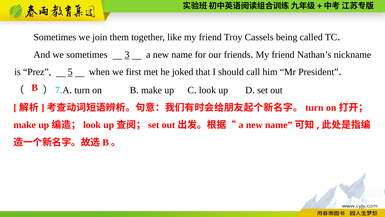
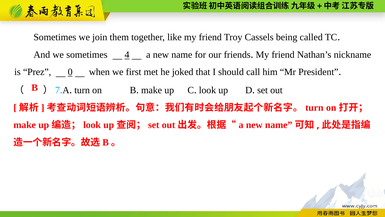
3: 3 -> 4 (127, 55)
5: 5 -> 0 (70, 72)
